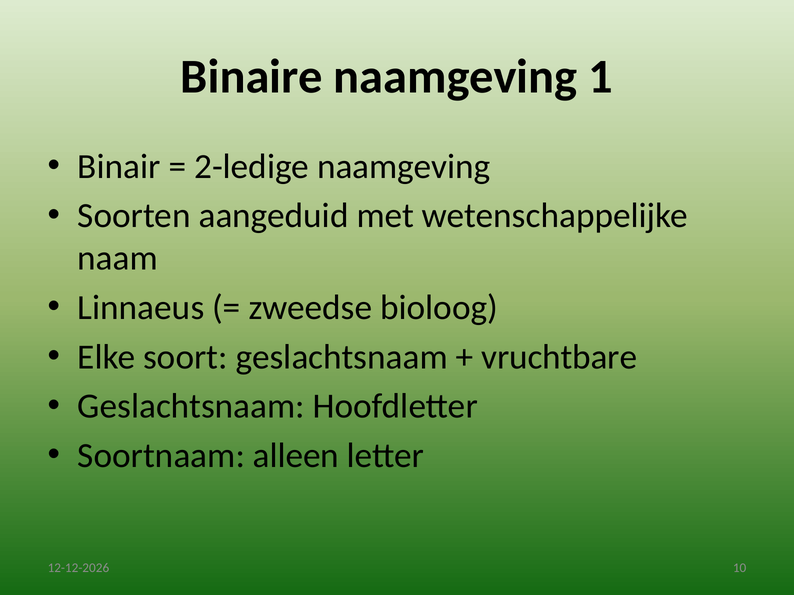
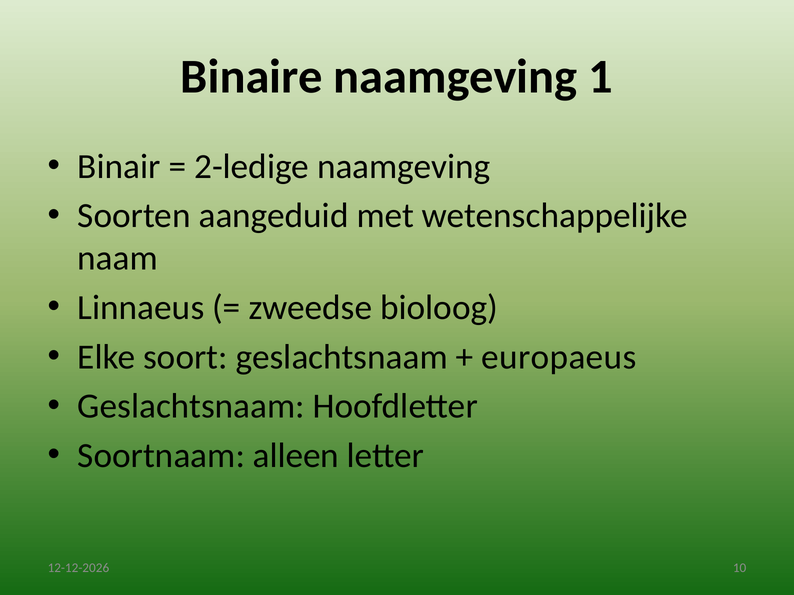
vruchtbare: vruchtbare -> europaeus (559, 357)
